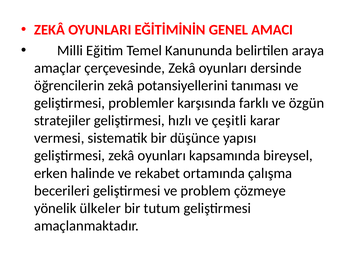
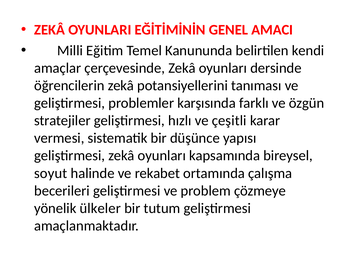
araya: araya -> kendi (308, 50)
erken: erken -> soyut (51, 173)
